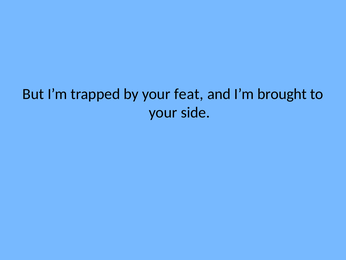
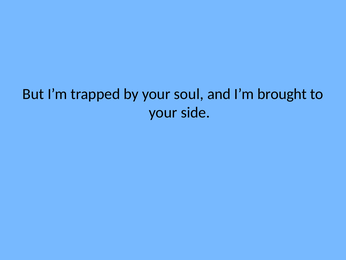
feat: feat -> soul (189, 94)
